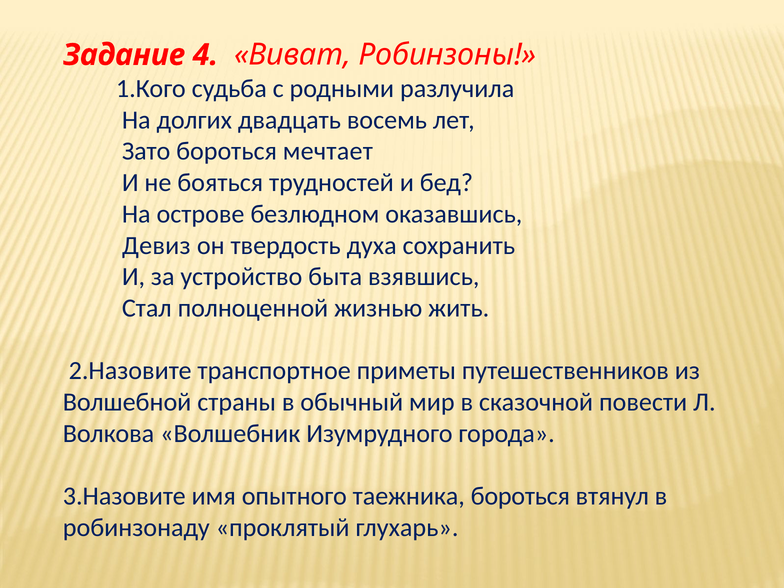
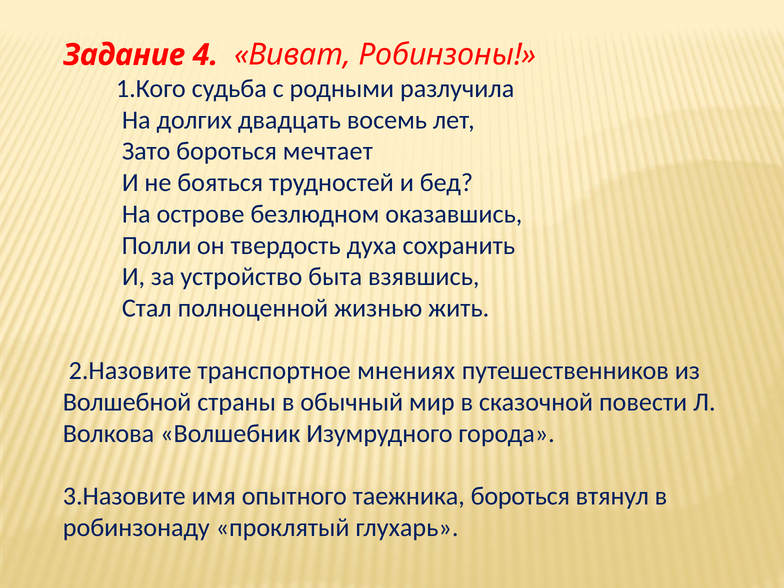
Девиз: Девиз -> Полли (157, 245)
приметы: приметы -> мнениях (406, 371)
